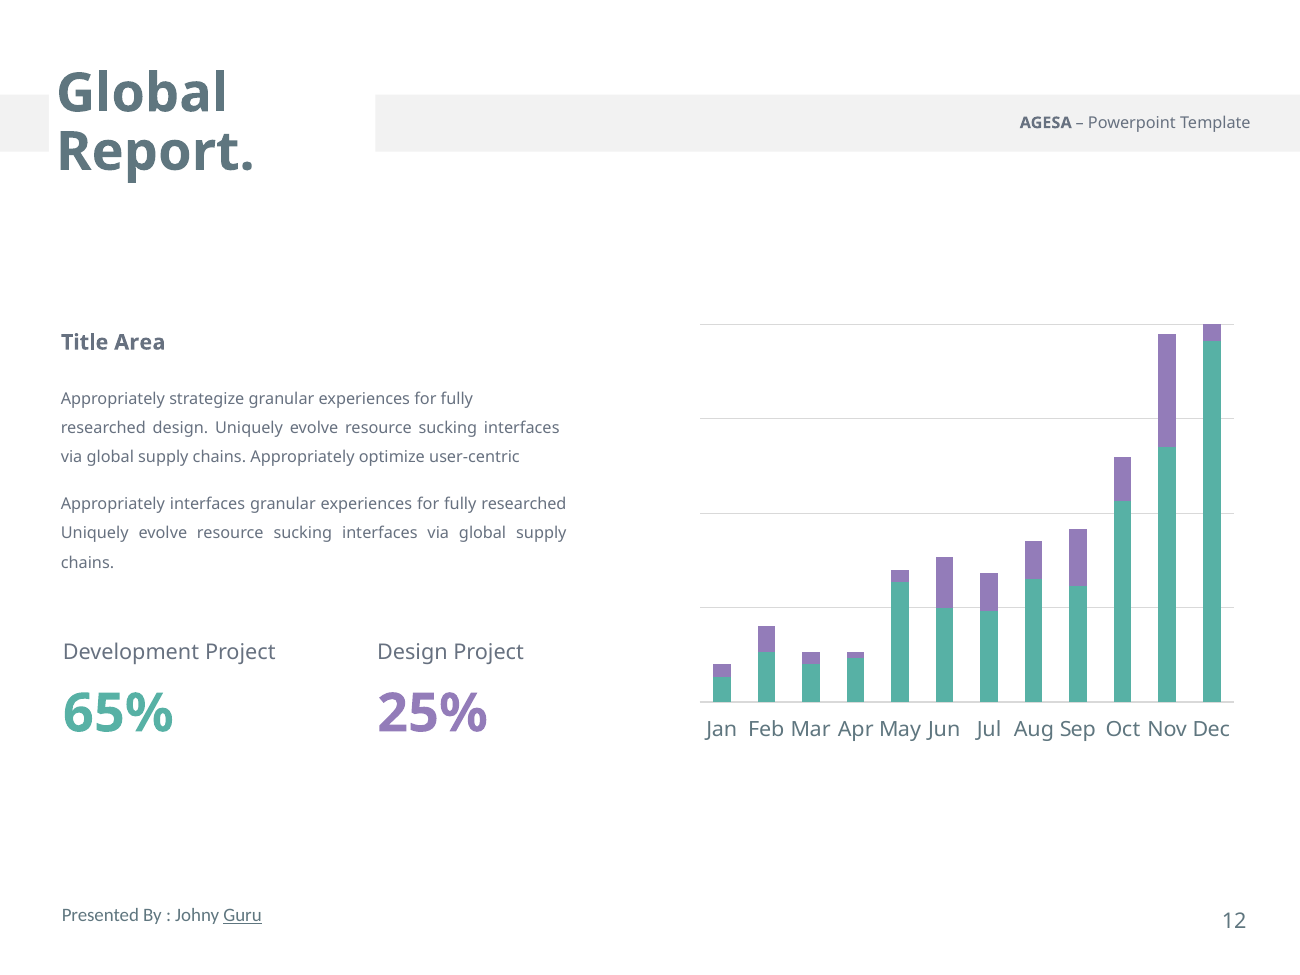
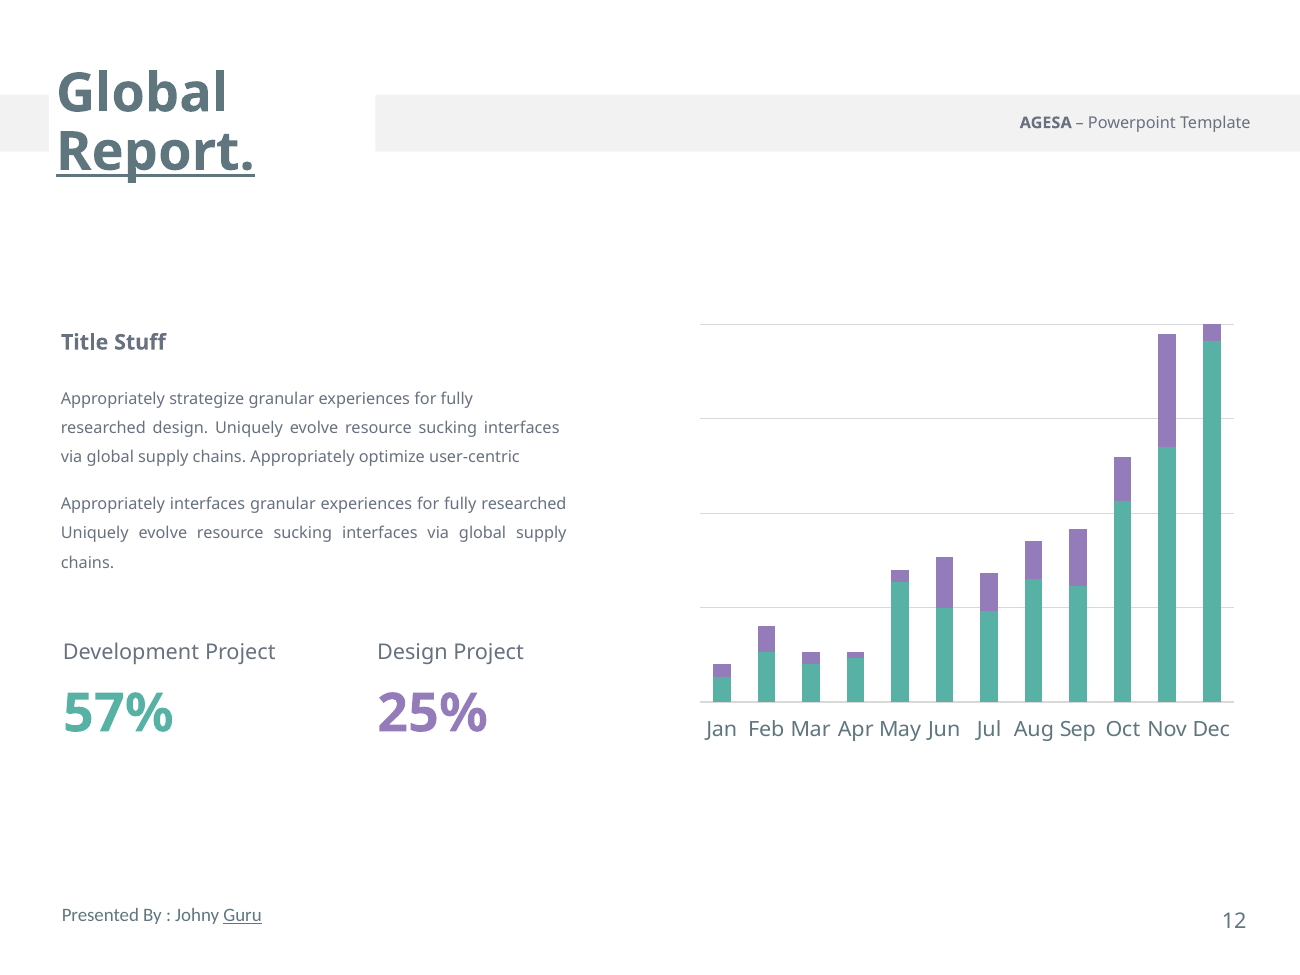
Report underline: none -> present (155, 152)
Area: Area -> Stuff (140, 342)
65%: 65% -> 57% (118, 714)
